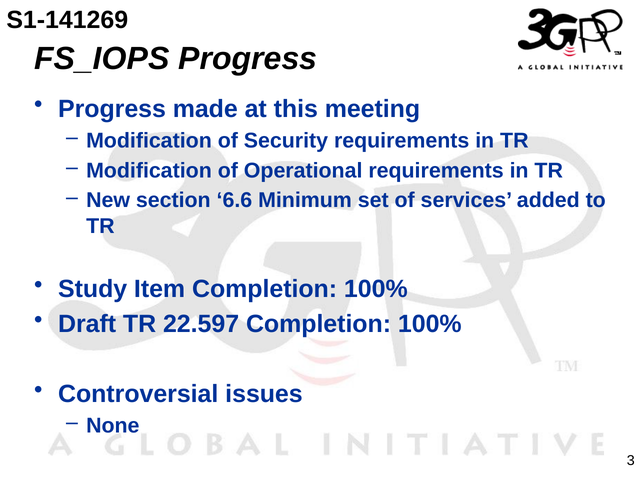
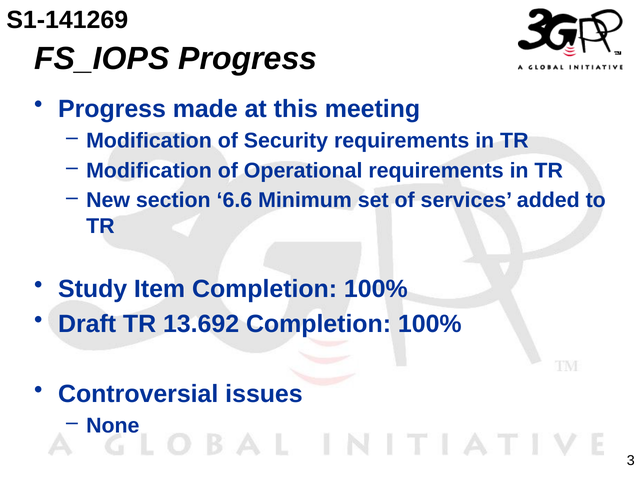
22.597: 22.597 -> 13.692 (201, 324)
